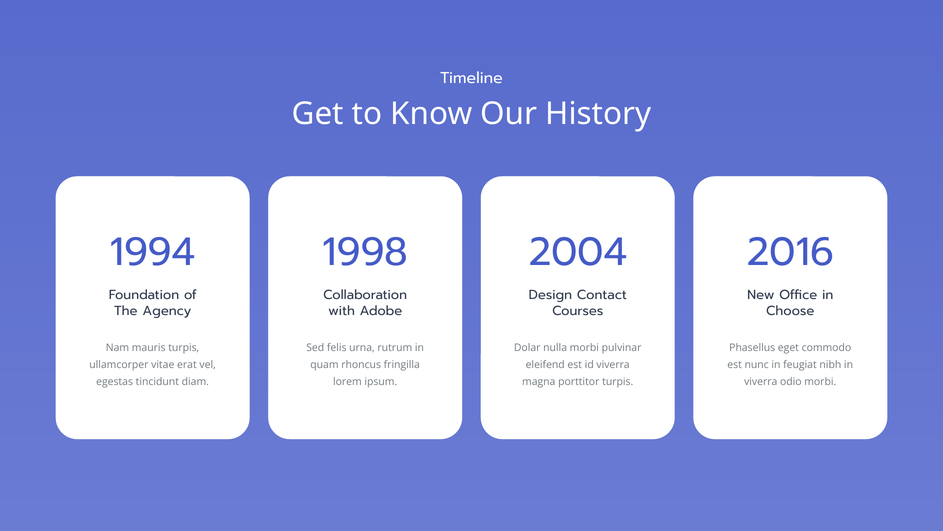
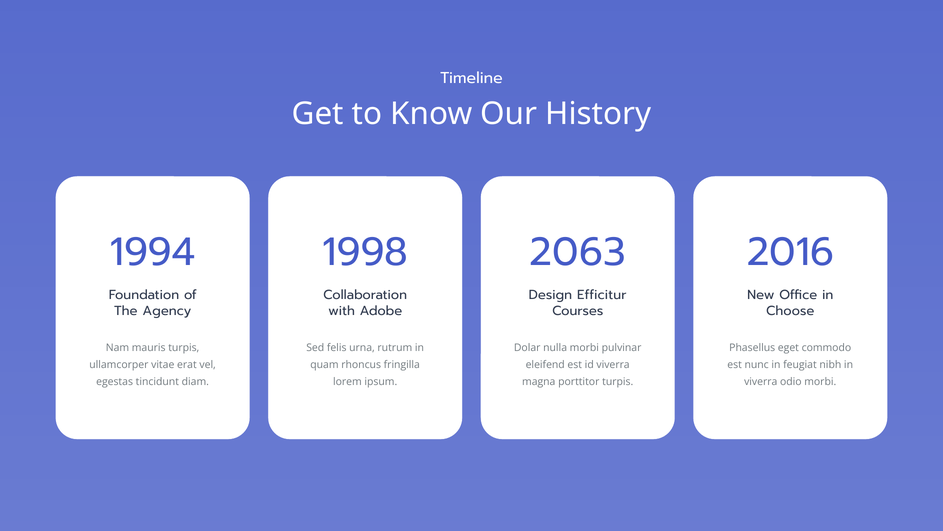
2004: 2004 -> 2063 (578, 252)
Contact: Contact -> Efficitur (602, 295)
